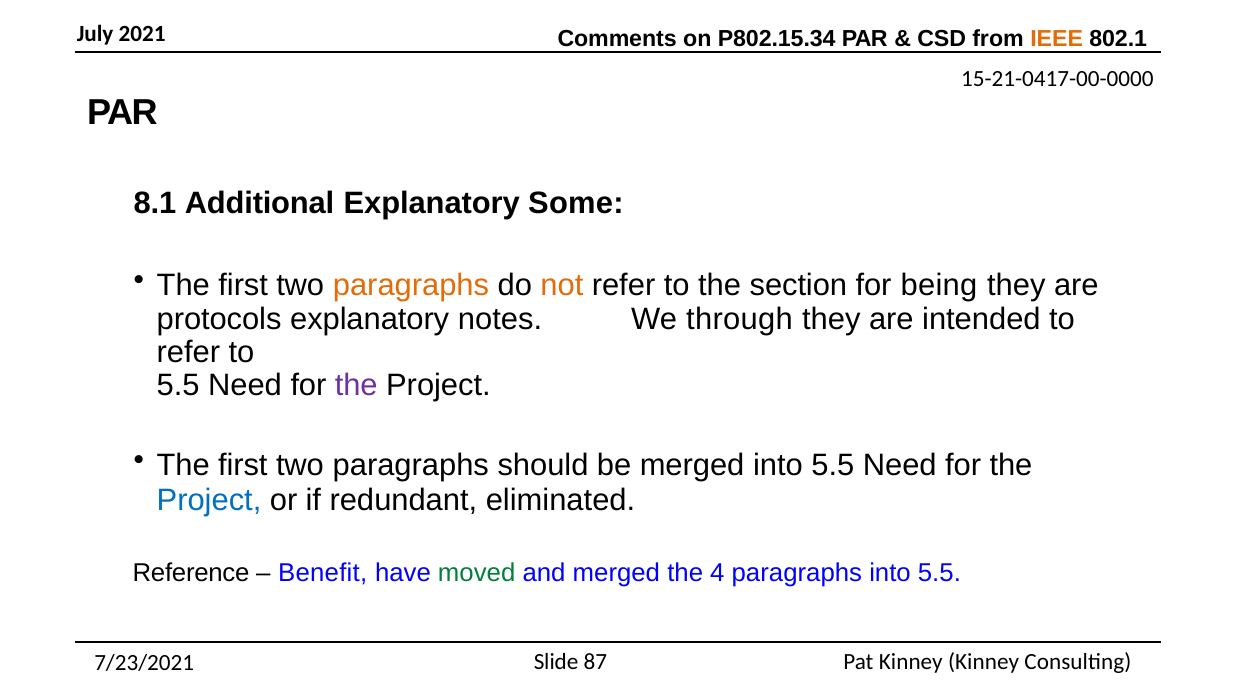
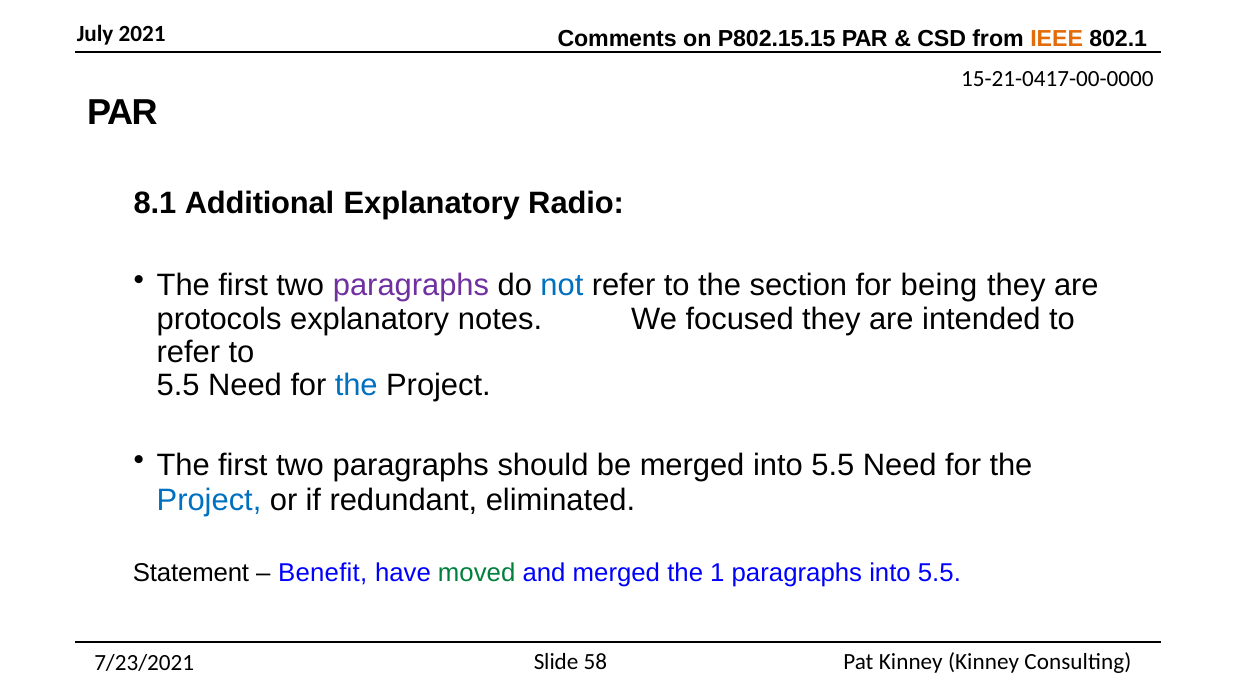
P802.15.34: P802.15.34 -> P802.15.15 (777, 39)
Some: Some -> Radio (576, 204)
paragraphs colour: orange -> purple (411, 286)
not colour: orange -> blue (562, 286)
through: through -> focused (740, 319)
the colour: purple -> blue (356, 386)
Reference: Reference -> Statement (191, 573)
4: 4 -> 1 (717, 573)
87: 87 -> 58 (595, 662)
